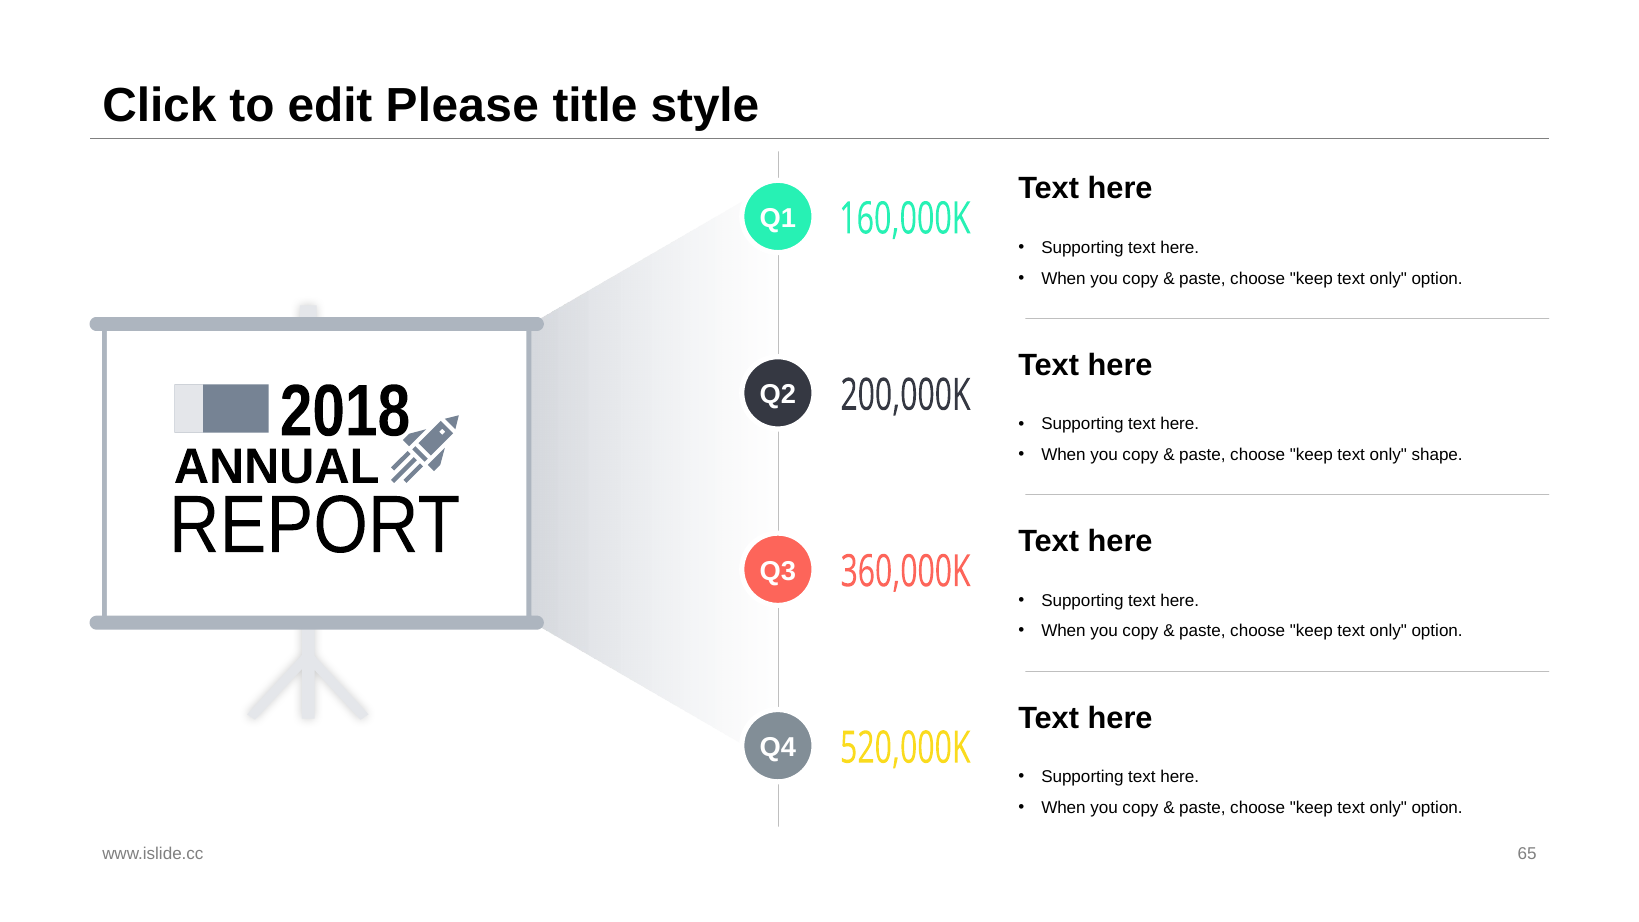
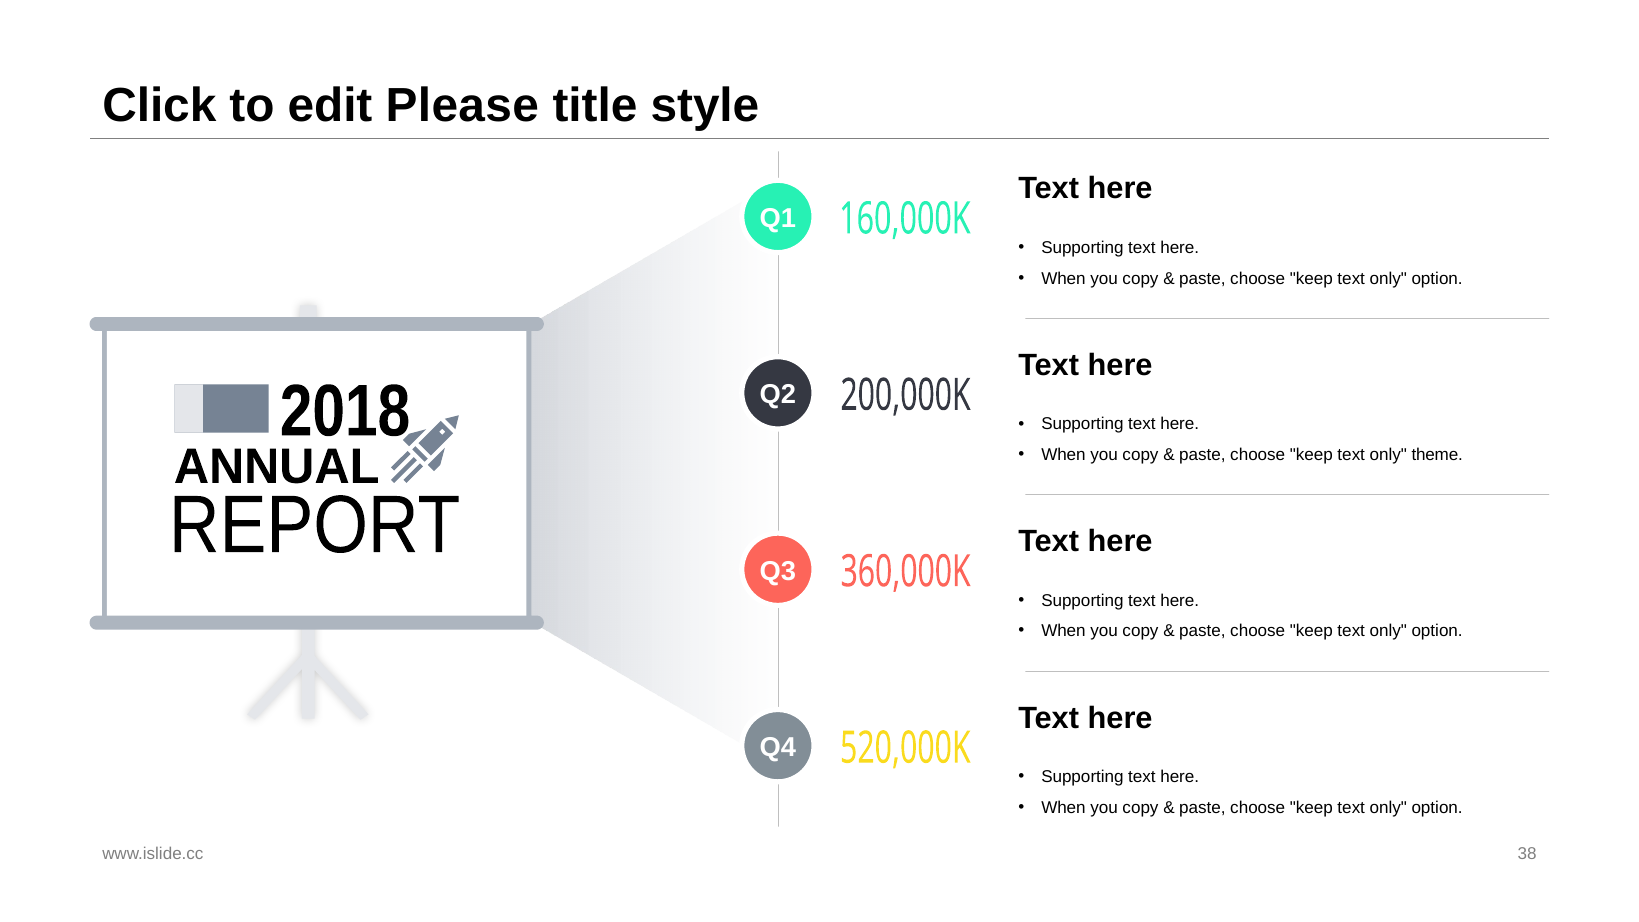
shape: shape -> theme (1437, 455)
65: 65 -> 38 (1527, 854)
